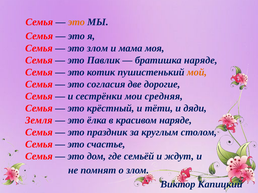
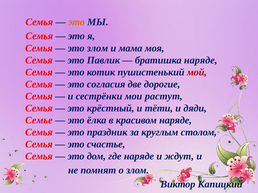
мой colour: orange -> red (197, 72)
средняя: средняя -> растут (164, 96)
Земля: Земля -> Семье (39, 121)
где семьёй: семьёй -> наряде (139, 157)
